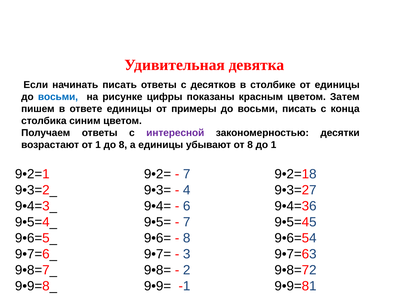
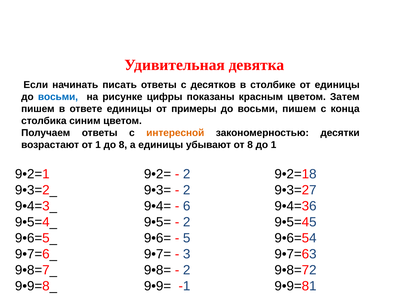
восьми писать: писать -> пишем (299, 109)
интересной colour: purple -> orange (175, 133)
7: 7 -> 2 (187, 174)
4: 4 -> 2 (187, 190)
7: 7 -> 2 (187, 222)
8: 8 -> 5 (187, 238)
